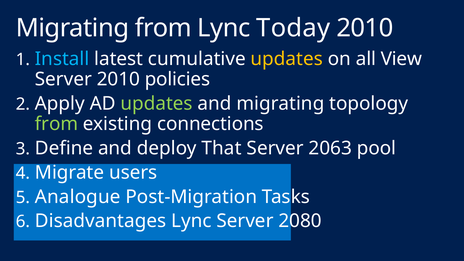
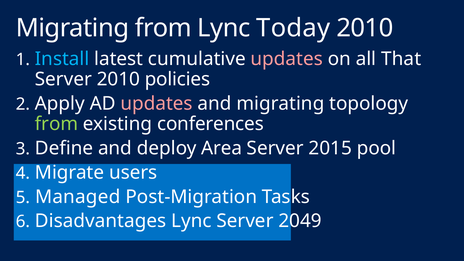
updates colour: yellow -> pink (287, 59)
View: View -> That (401, 59)
updates colour: light green -> pink (157, 104)
connections: connections -> conferences (210, 124)
That: That -> Area (222, 148)
2063: 2063 -> 2015 (330, 148)
Analogue: Analogue -> Managed (78, 197)
2080: 2080 -> 2049 (300, 221)
